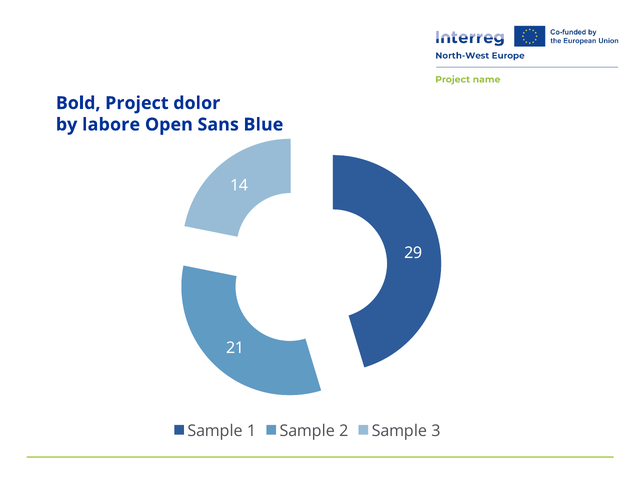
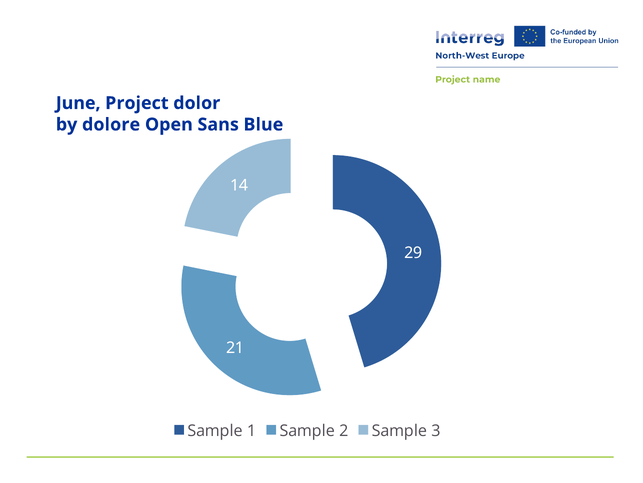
Bold: Bold -> June (78, 103)
labore: labore -> dolore (111, 124)
